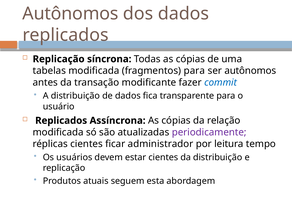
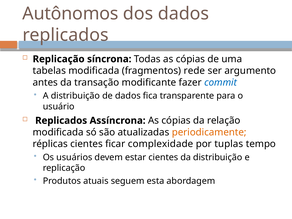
fragmentos para: para -> rede (194, 71)
ser autônomos: autônomos -> argumento (250, 71)
periodicamente colour: purple -> orange (209, 132)
administrador: administrador -> complexidade (161, 144)
leitura: leitura -> tuplas (229, 144)
